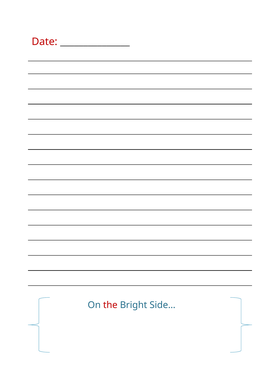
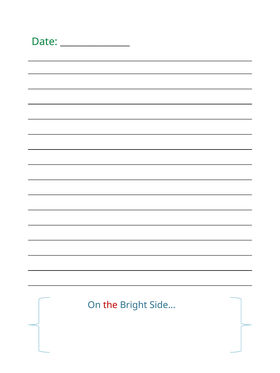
Date colour: red -> green (45, 42)
